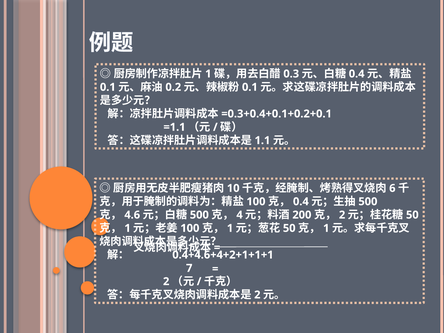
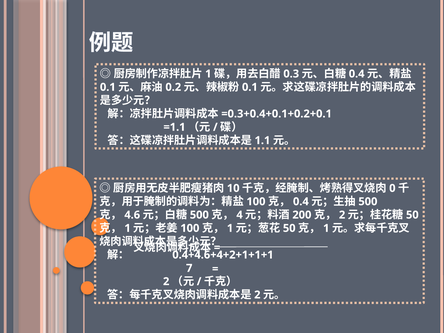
6: 6 -> 0 (392, 188)
